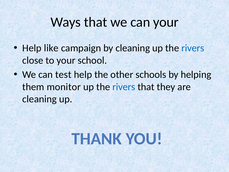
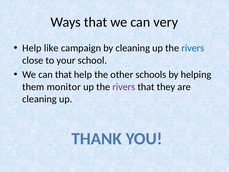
can your: your -> very (166, 22)
can test: test -> that (63, 75)
rivers colour: blue -> purple (124, 87)
